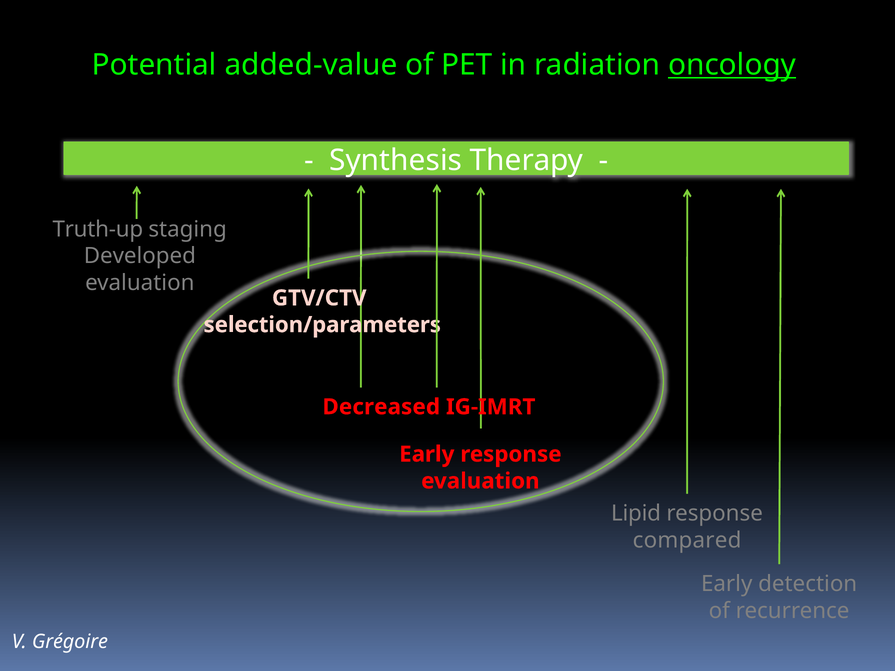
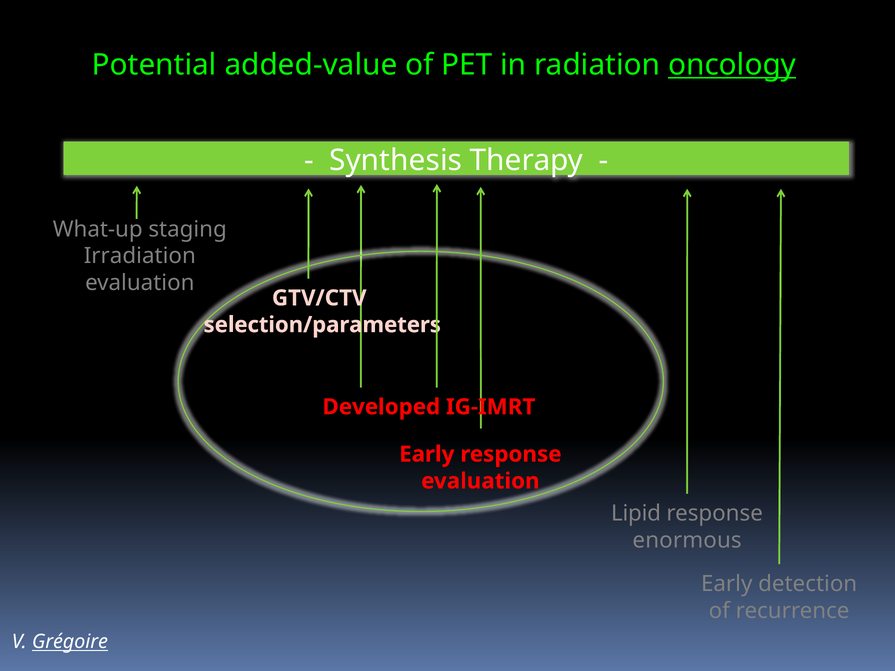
Truth-up: Truth-up -> What-up (98, 229)
Developed: Developed -> Irradiation (140, 256)
Decreased: Decreased -> Developed (381, 407)
compared: compared -> enormous (687, 540)
Grégoire underline: none -> present (70, 642)
